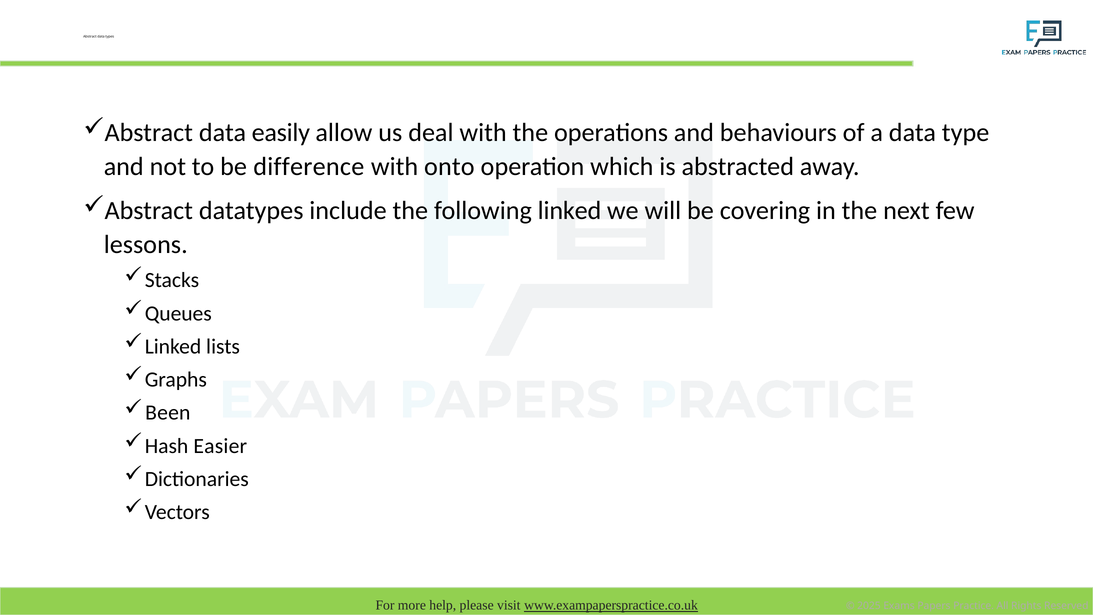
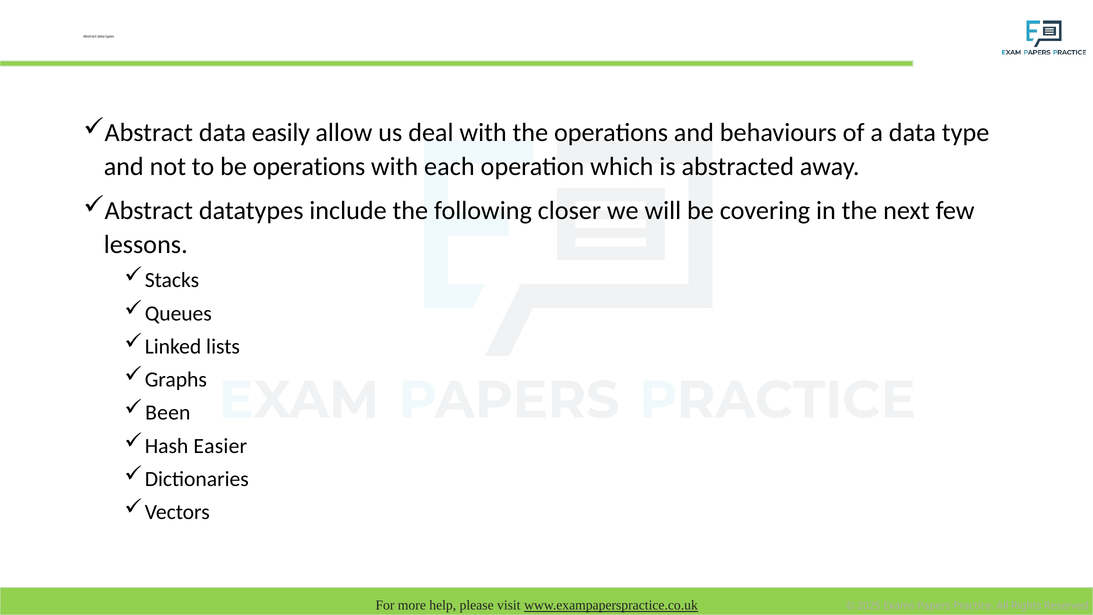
be difference: difference -> operations (309, 167)
onto: onto -> each (449, 167)
following linked: linked -> closer (569, 211)
